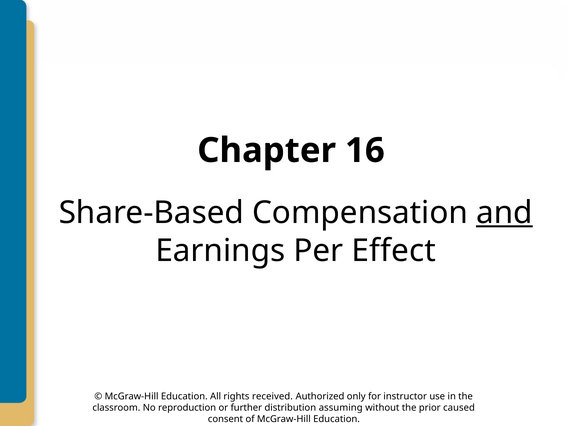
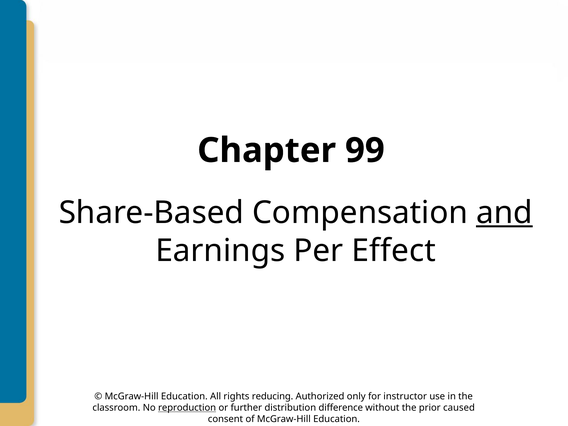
16: 16 -> 99 (365, 150)
received: received -> reducing (273, 396)
reproduction underline: none -> present (187, 408)
assuming: assuming -> difference (341, 408)
